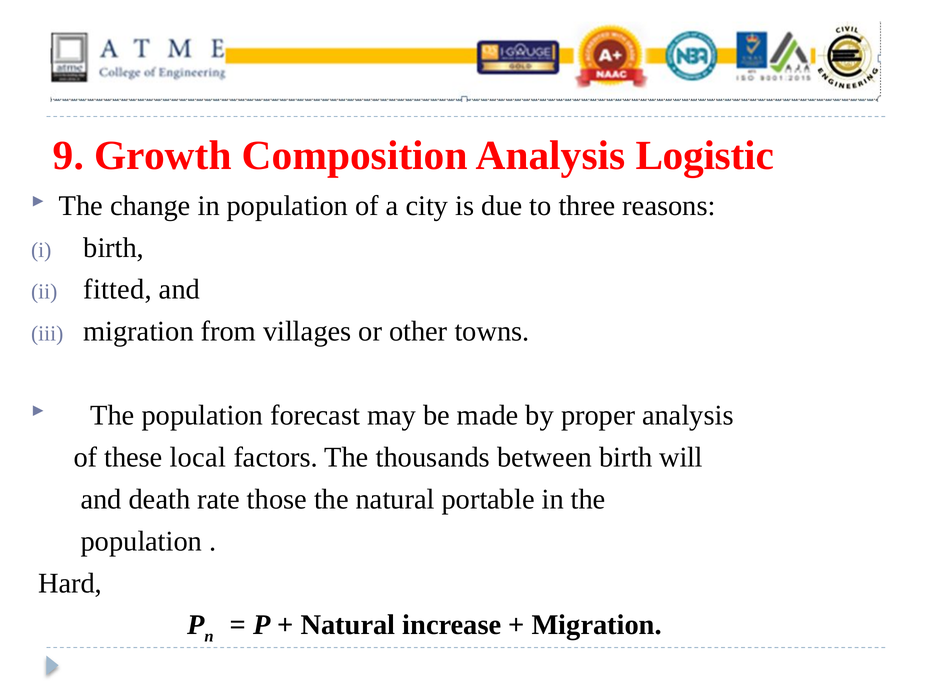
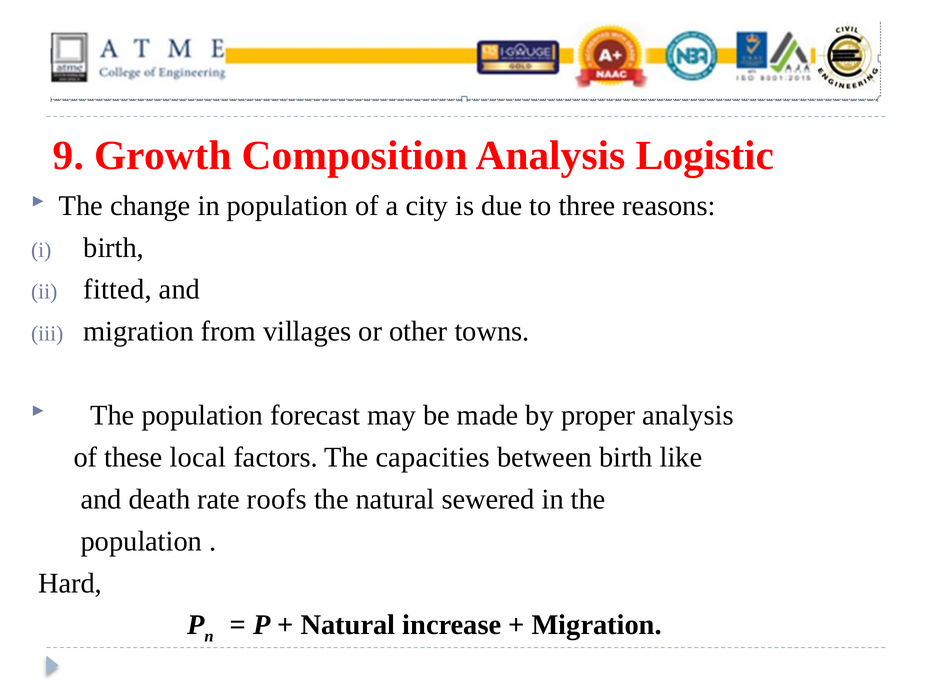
thousands: thousands -> capacities (433, 457)
will: will -> like (681, 457)
those: those -> roofs (277, 499)
portable: portable -> sewered (488, 499)
